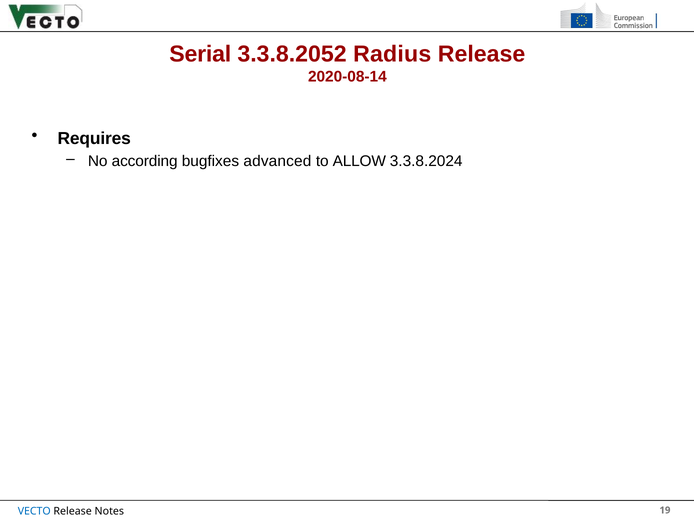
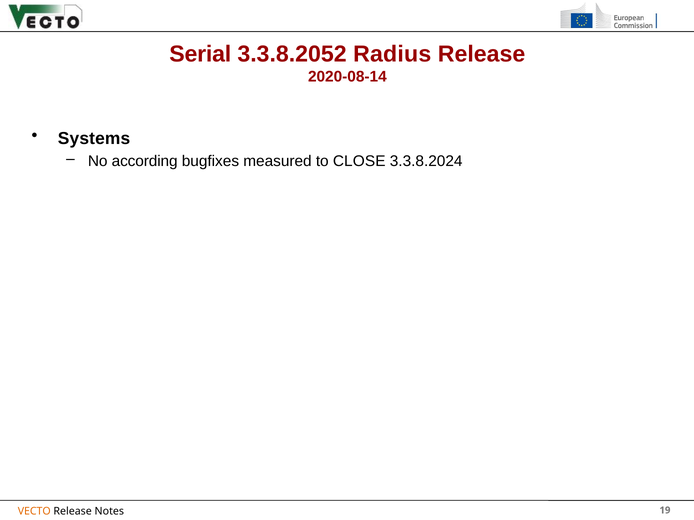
Requires: Requires -> Systems (94, 139)
advanced: advanced -> measured (277, 161)
ALLOW: ALLOW -> CLOSE (359, 161)
VECTO colour: blue -> orange (34, 512)
